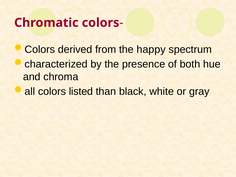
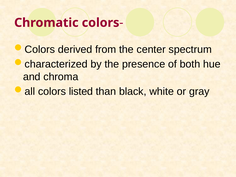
happy: happy -> center (151, 50)
